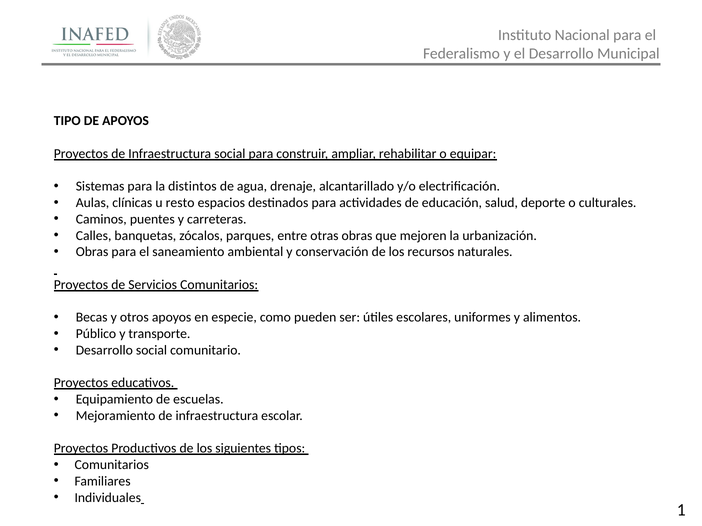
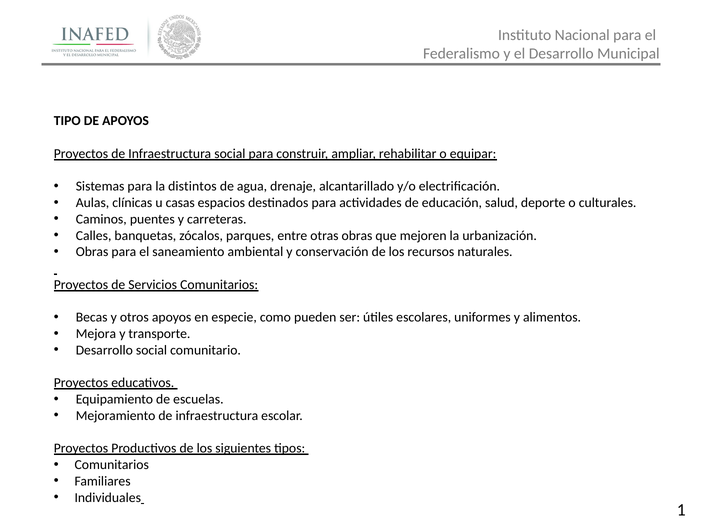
resto: resto -> casas (180, 203)
Público: Público -> Mejora (96, 334)
